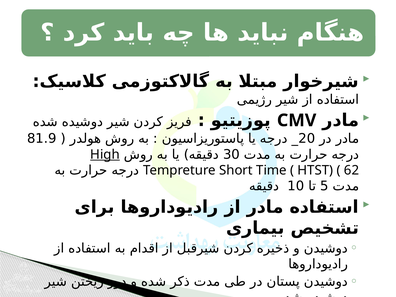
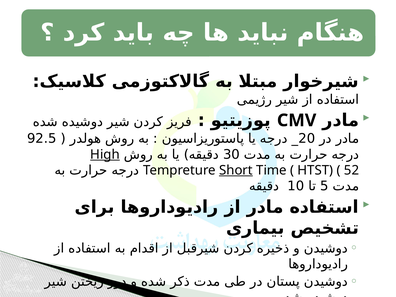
81.9: 81.9 -> 92.5 (42, 139)
Short underline: none -> present (236, 170)
62: 62 -> 52 (352, 170)
